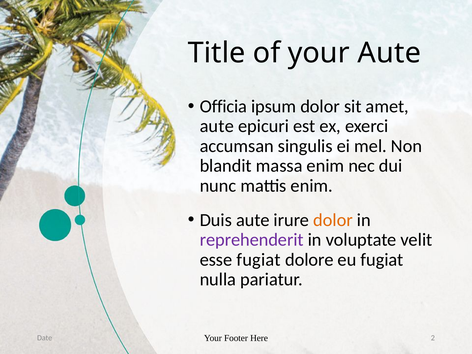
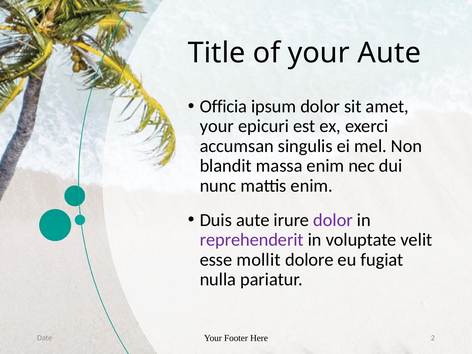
aute: aute -> your (217, 126)
dolor colour: orange -> purple (333, 220)
esse fugiat: fugiat -> mollit (259, 260)
